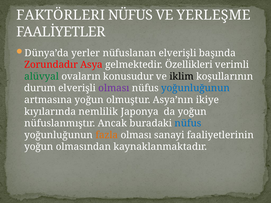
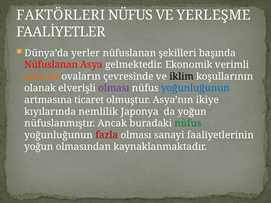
nüfuslanan elverişli: elverişli -> şekilleri (178, 53)
Zorundadır: Zorundadır -> Nüfuslanan (51, 65)
Özellikleri: Özellikleri -> Ekonomik (189, 65)
alüvyal colour: green -> orange (42, 77)
konusudur: konusudur -> çevresinde (128, 77)
durum: durum -> olanak (40, 88)
artmasına yoğun: yoğun -> ticaret (89, 100)
nüfus colour: blue -> green (188, 123)
fazla colour: orange -> red (107, 135)
